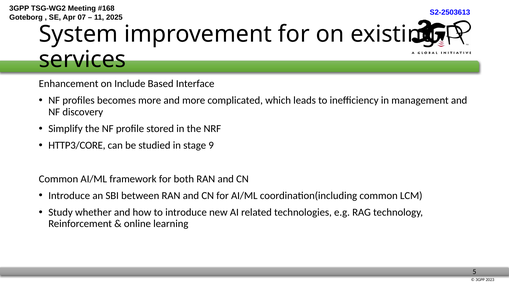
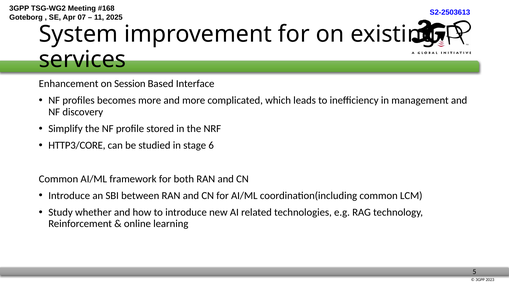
Include: Include -> Session (130, 84)
9: 9 -> 6 (211, 146)
